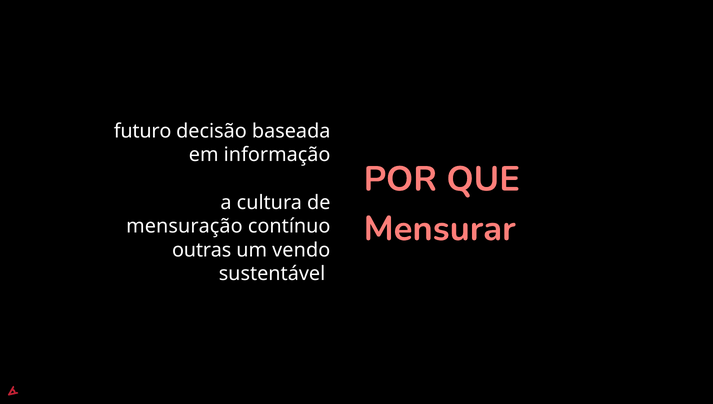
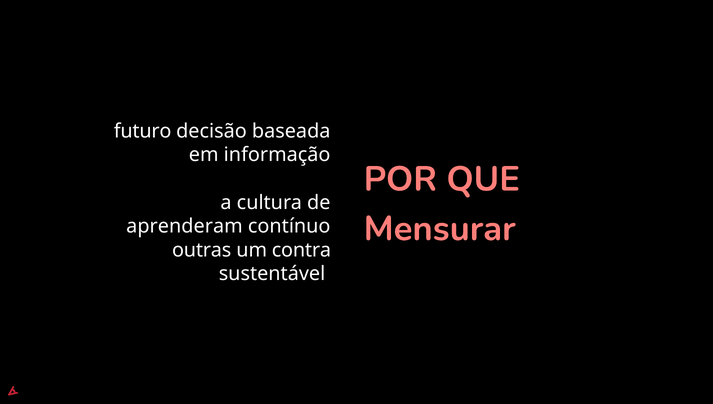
mensuração: mensuração -> aprenderam (184, 226)
vendo: vendo -> contra (301, 250)
